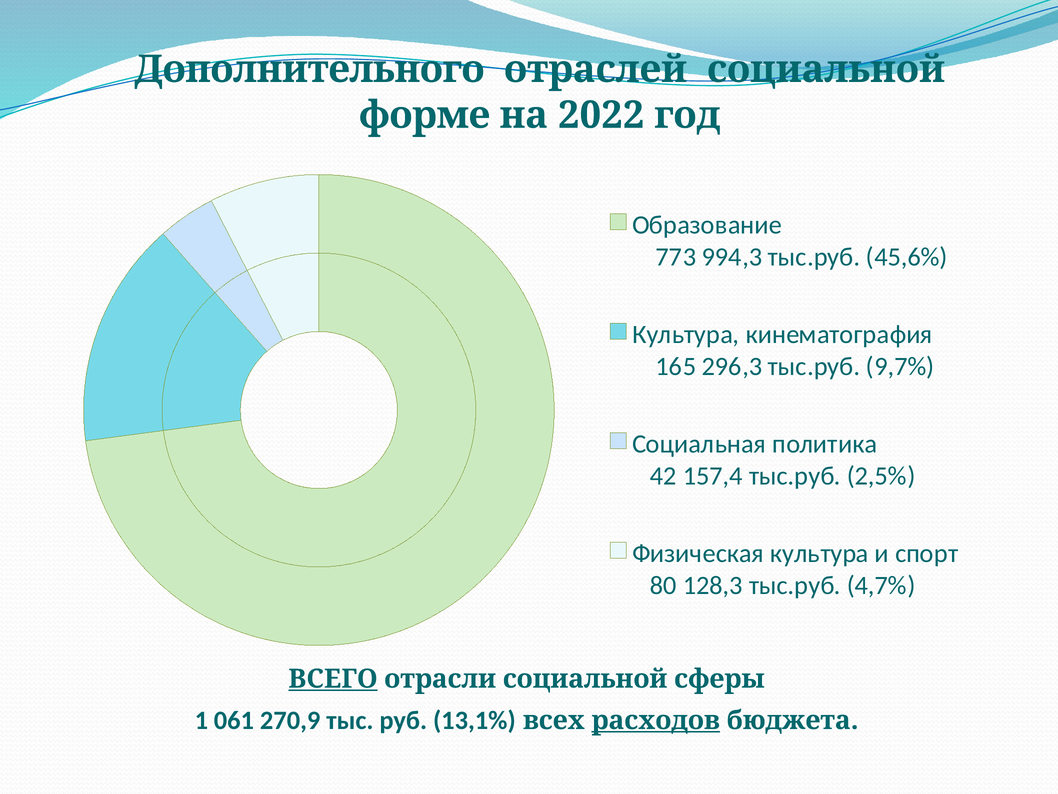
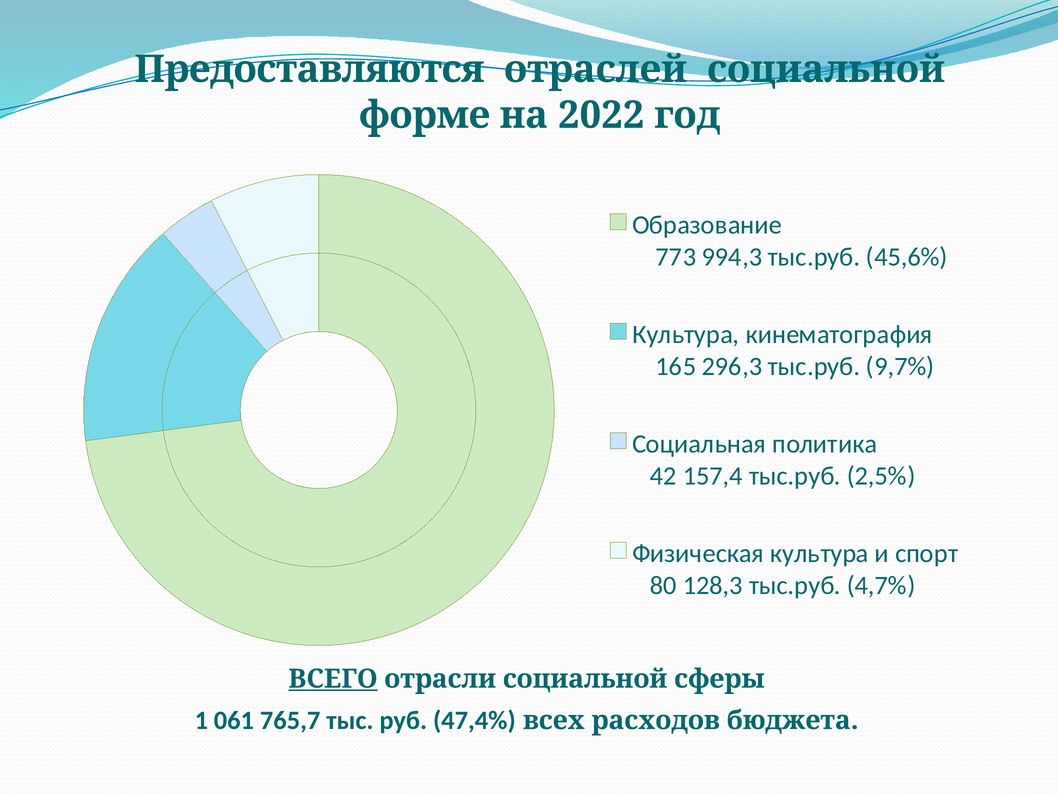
Дополнительного: Дополнительного -> Предоставляются (309, 69)
270,9: 270,9 -> 765,7 (290, 720)
13,1%: 13,1% -> 47,4% (474, 720)
расходов underline: present -> none (656, 720)
